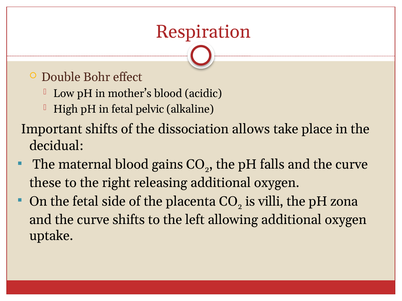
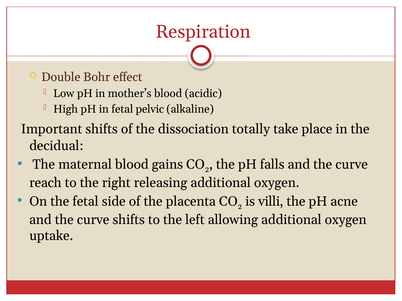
allows: allows -> totally (251, 129)
these: these -> reach (45, 183)
zona: zona -> acne (344, 202)
